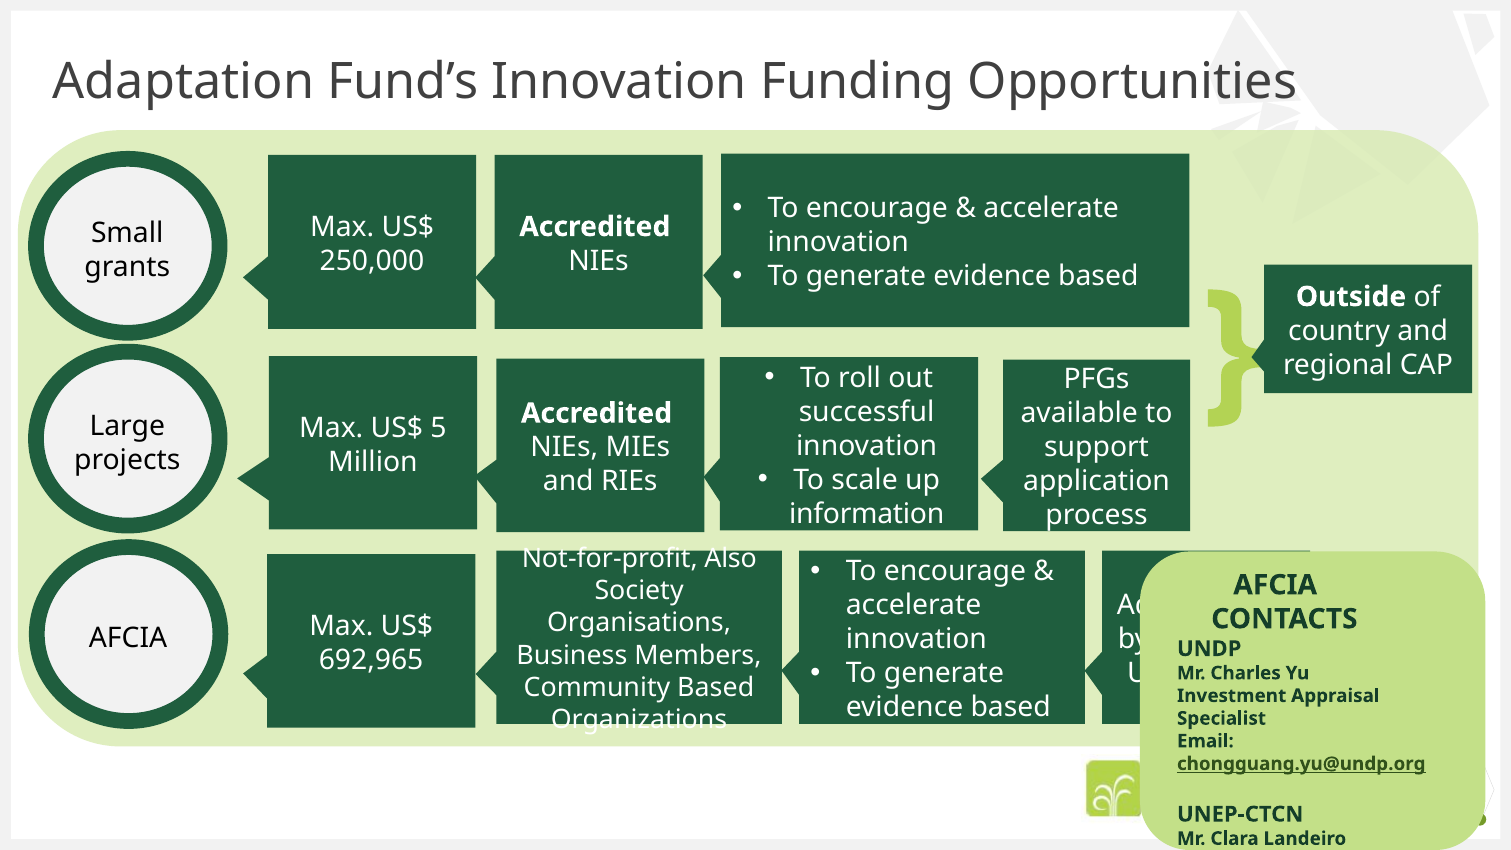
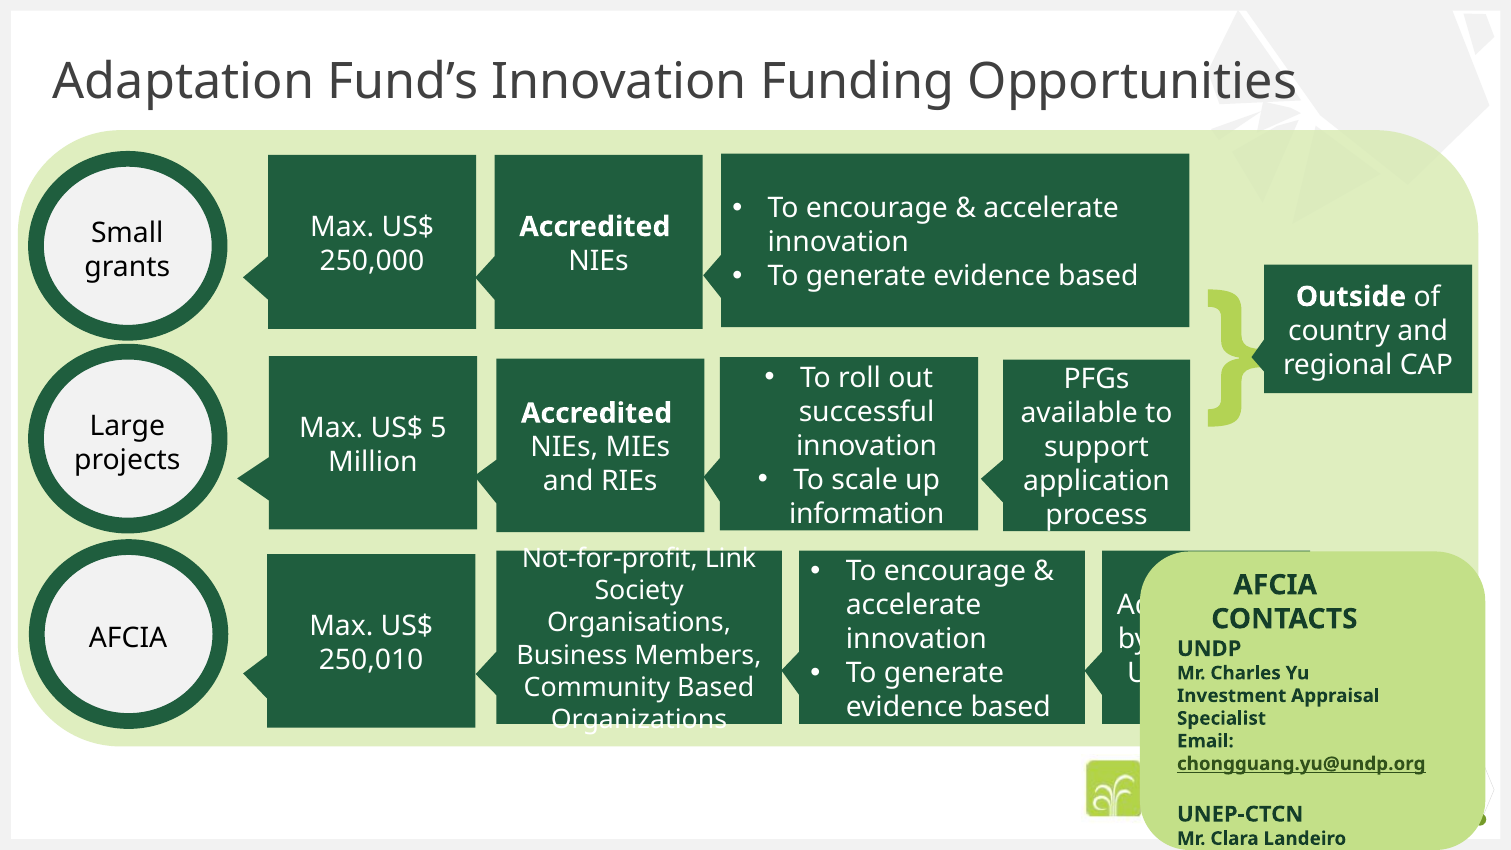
Also: Also -> Link (731, 559)
692,965: 692,965 -> 250,010 (371, 660)
